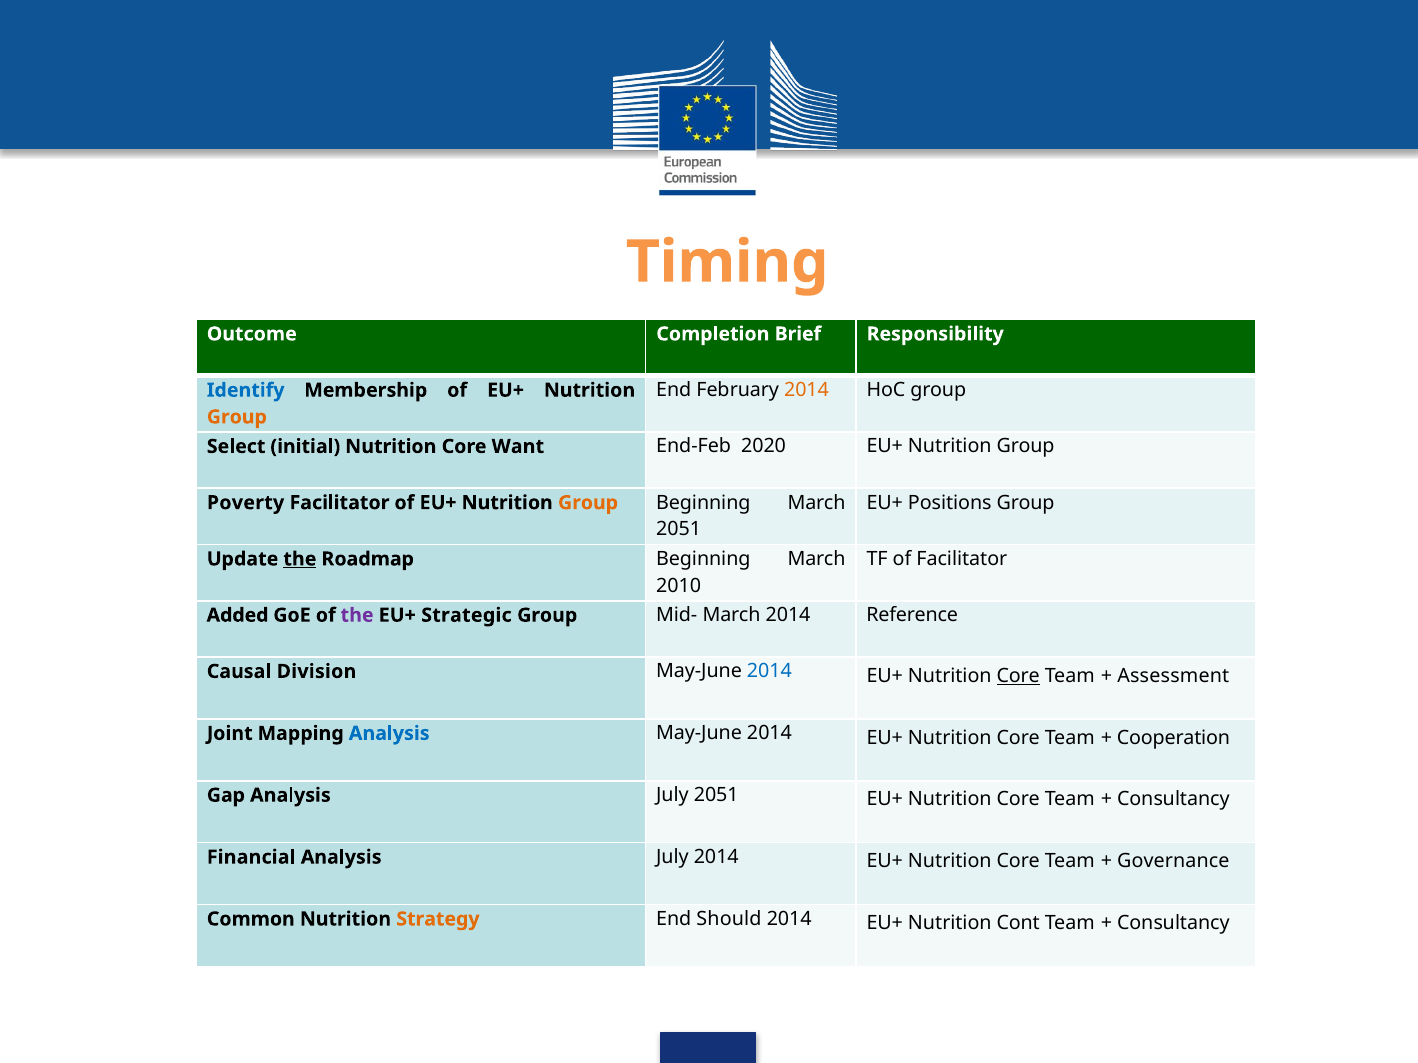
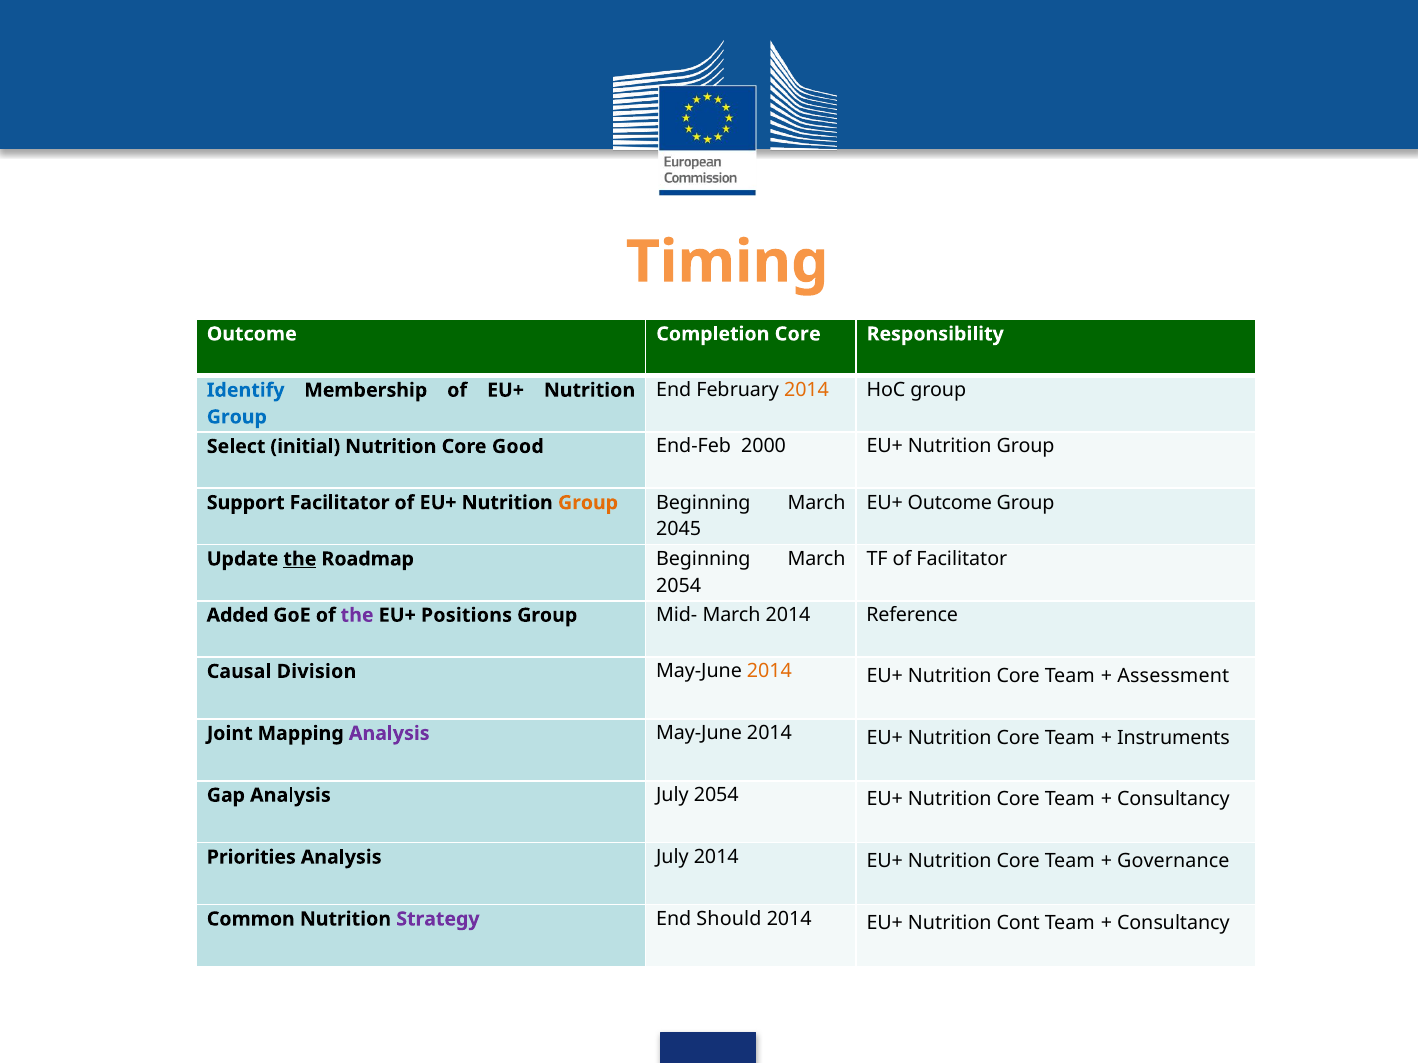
Completion Brief: Brief -> Core (798, 334)
Group colour: orange -> blue (237, 417)
Want: Want -> Good (518, 447)
2020: 2020 -> 2000 (764, 447)
EU+ Positions: Positions -> Outcome (950, 503)
Poverty: Poverty -> Support (246, 503)
2051: 2051 -> 2045 (679, 530)
2010: 2010 -> 2054 (679, 586)
Strategic: Strategic -> Positions (466, 616)
2014 colour: blue -> orange (769, 672)
Core underline: present -> none (1018, 676)
Analysis colour: blue -> purple (389, 734)
Cooperation: Cooperation -> Instruments (1173, 738)
July 2051: 2051 -> 2054 (716, 796)
Financial: Financial -> Priorities (251, 858)
Strategy colour: orange -> purple (438, 919)
